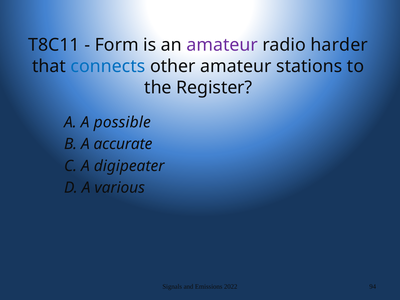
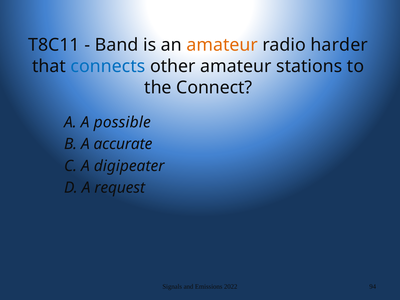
Form: Form -> Band (117, 45)
amateur colour: purple -> orange (222, 45)
Register: Register -> Connect (214, 88)
various: various -> request (120, 188)
